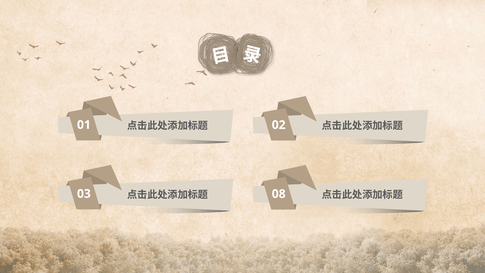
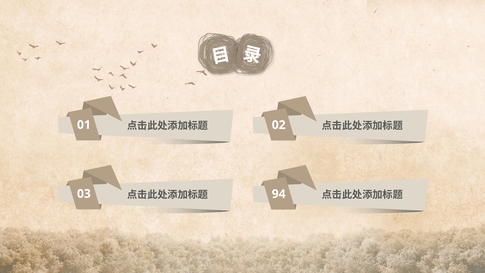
08: 08 -> 94 (279, 194)
